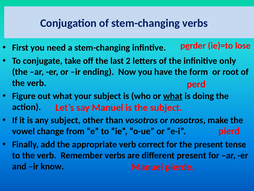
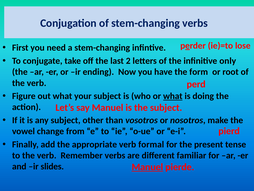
correct: correct -> formal (151, 144)
different present: present -> familiar (191, 155)
know: know -> slides (52, 166)
Manuel underline: none -> present (147, 167)
